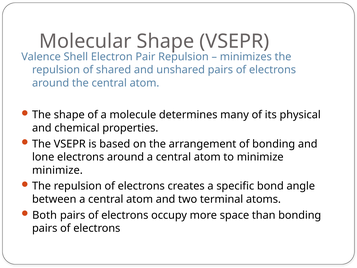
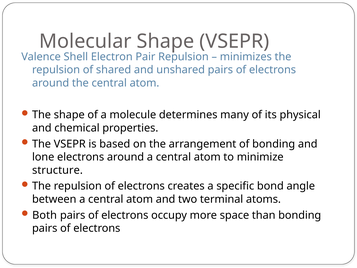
minimize: minimize -> structure (57, 170)
